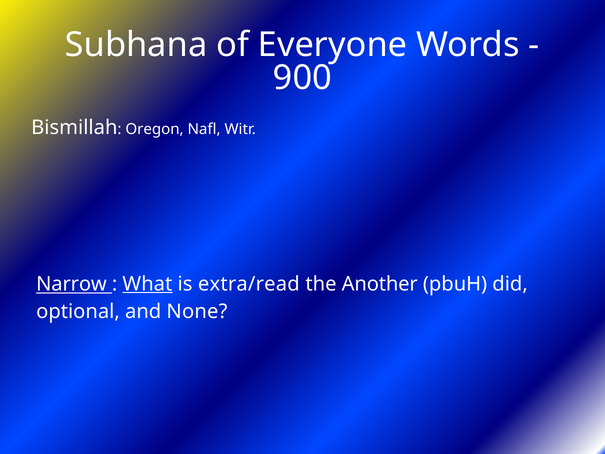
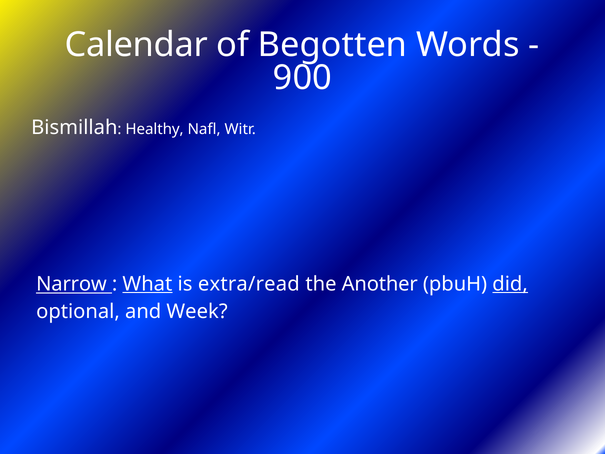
Subhana: Subhana -> Calendar (136, 45)
Everyone: Everyone -> Begotten (333, 45)
Oregon: Oregon -> Healthy (155, 129)
did underline: none -> present (510, 284)
None: None -> Week (197, 311)
